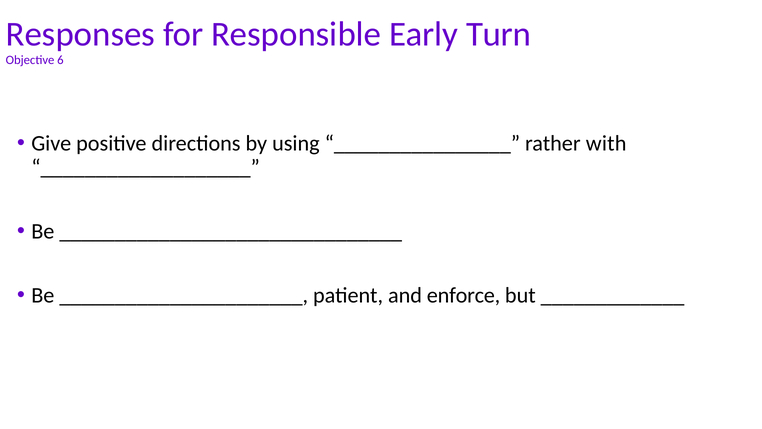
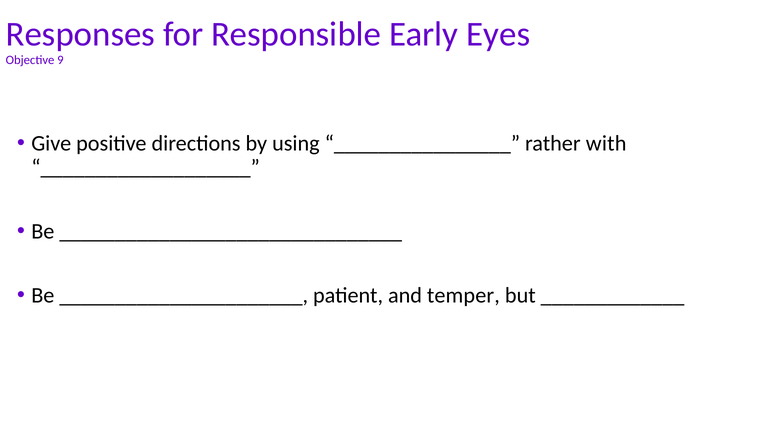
Turn: Turn -> Eyes (498, 34)
6: 6 -> 9 (60, 60)
enforce: enforce -> temper (463, 295)
